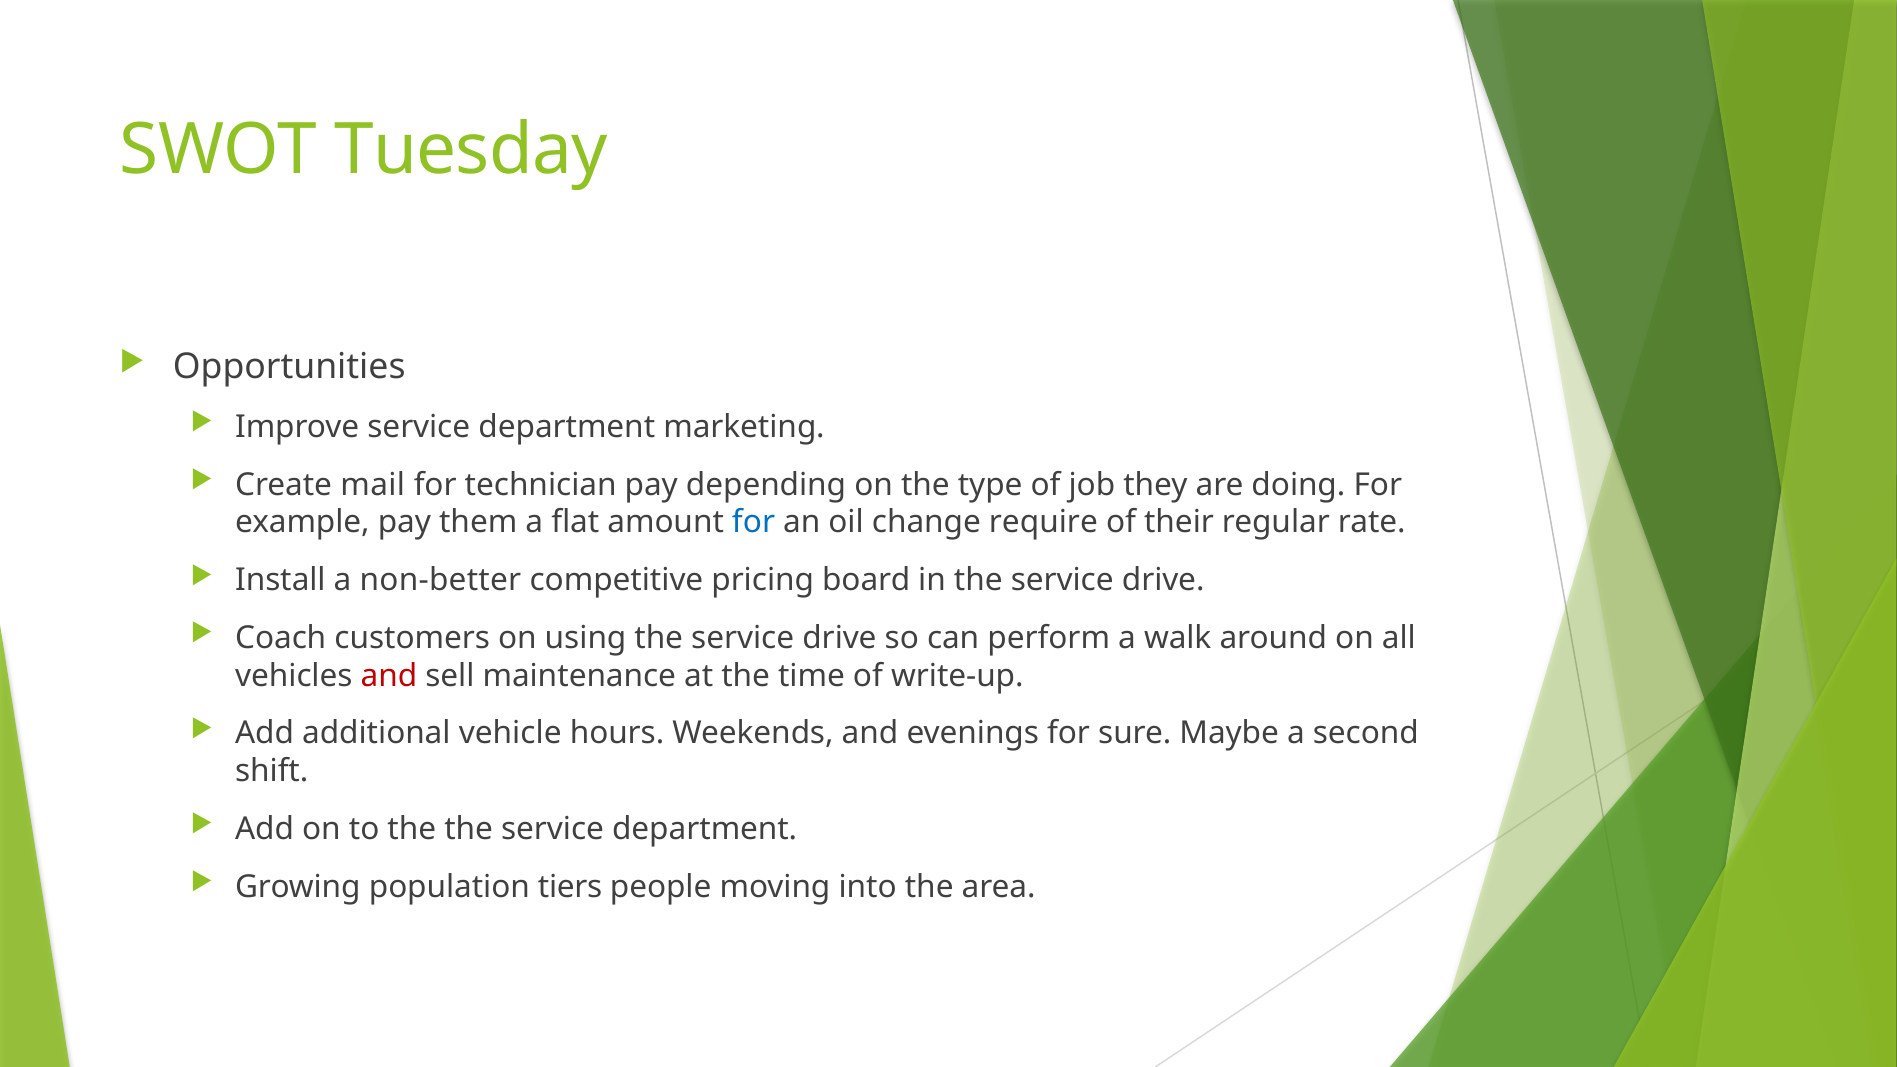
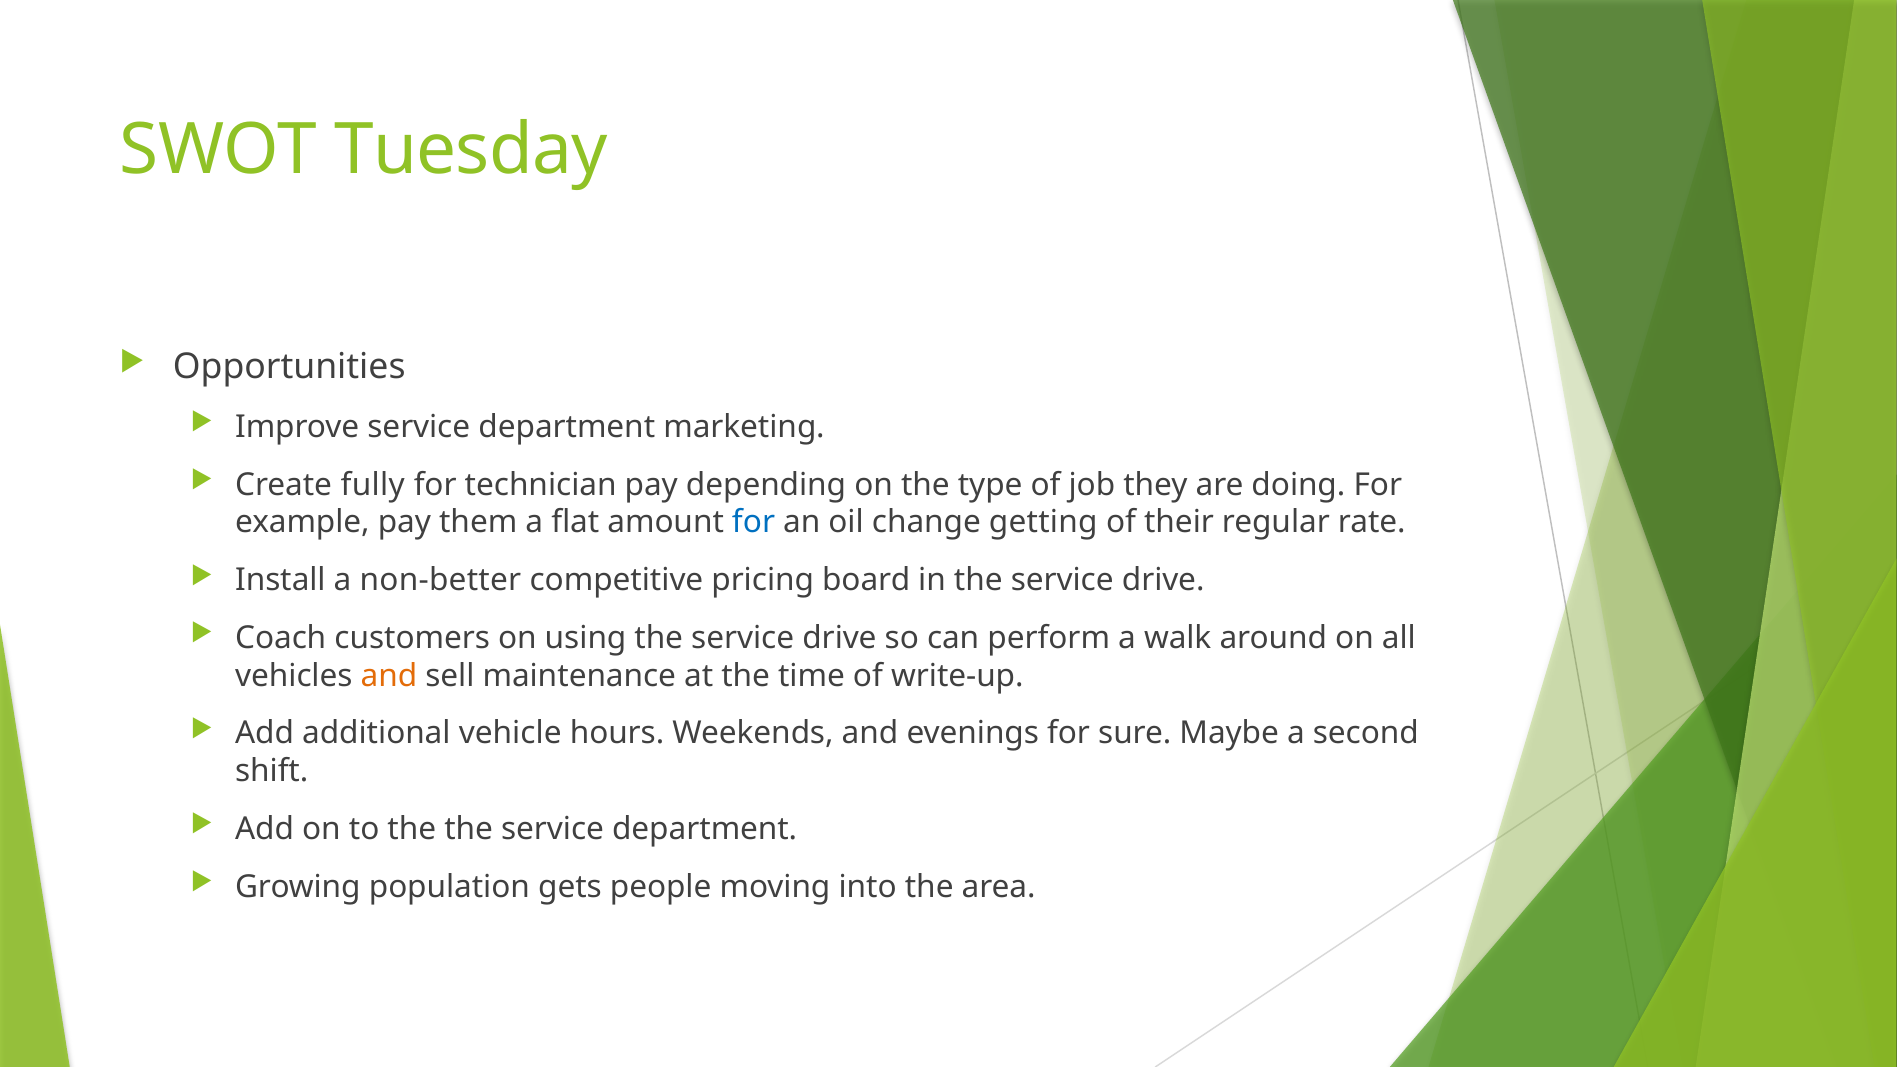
mail: mail -> fully (373, 485)
require: require -> getting (1043, 523)
and colour: red -> orange (389, 676)
tiers: tiers -> gets (570, 887)
